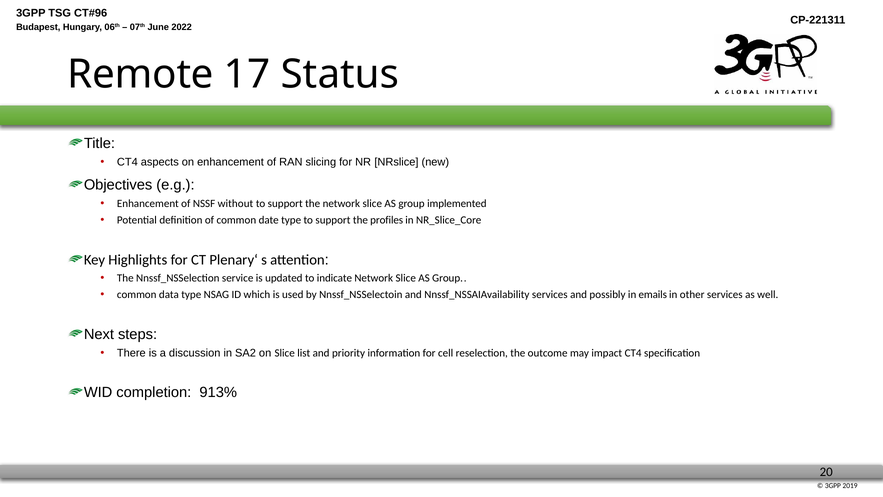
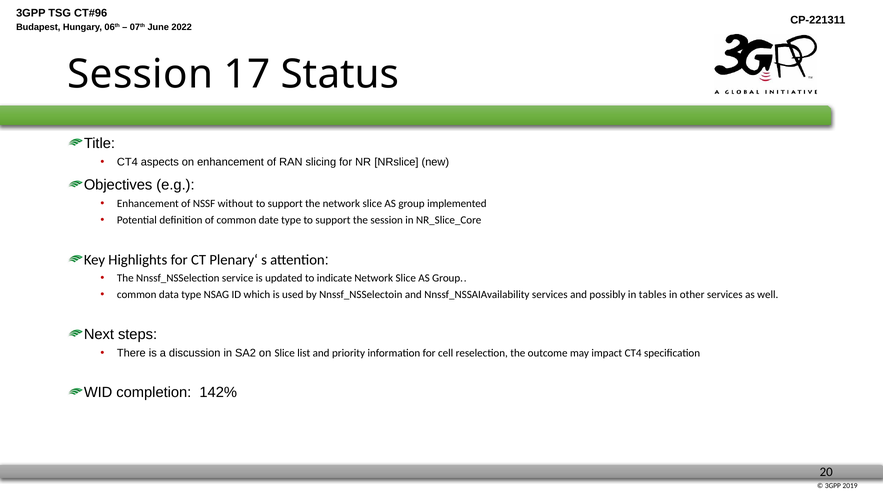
Remote: Remote -> Session (140, 74)
the profiles: profiles -> session (387, 220)
emails: emails -> tables (653, 295)
913%: 913% -> 142% (218, 392)
